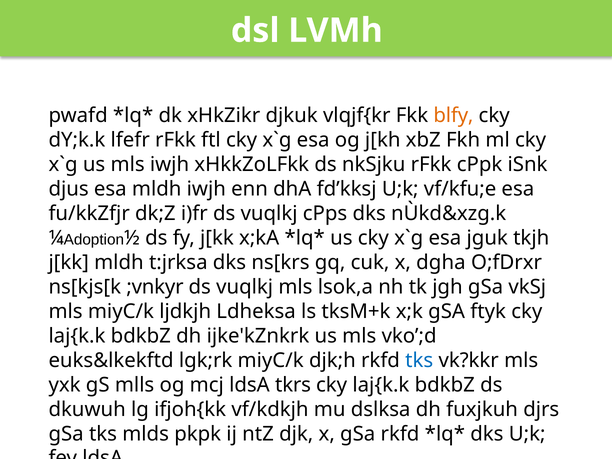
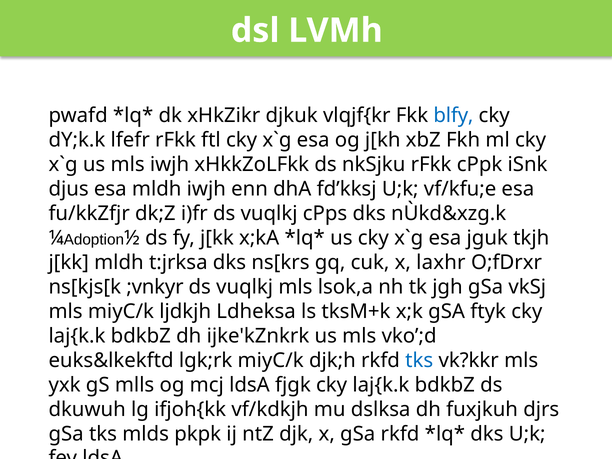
blfy colour: orange -> blue (453, 116)
dgha: dgha -> laxhr (441, 262)
tkrs: tkrs -> fjgk (293, 385)
